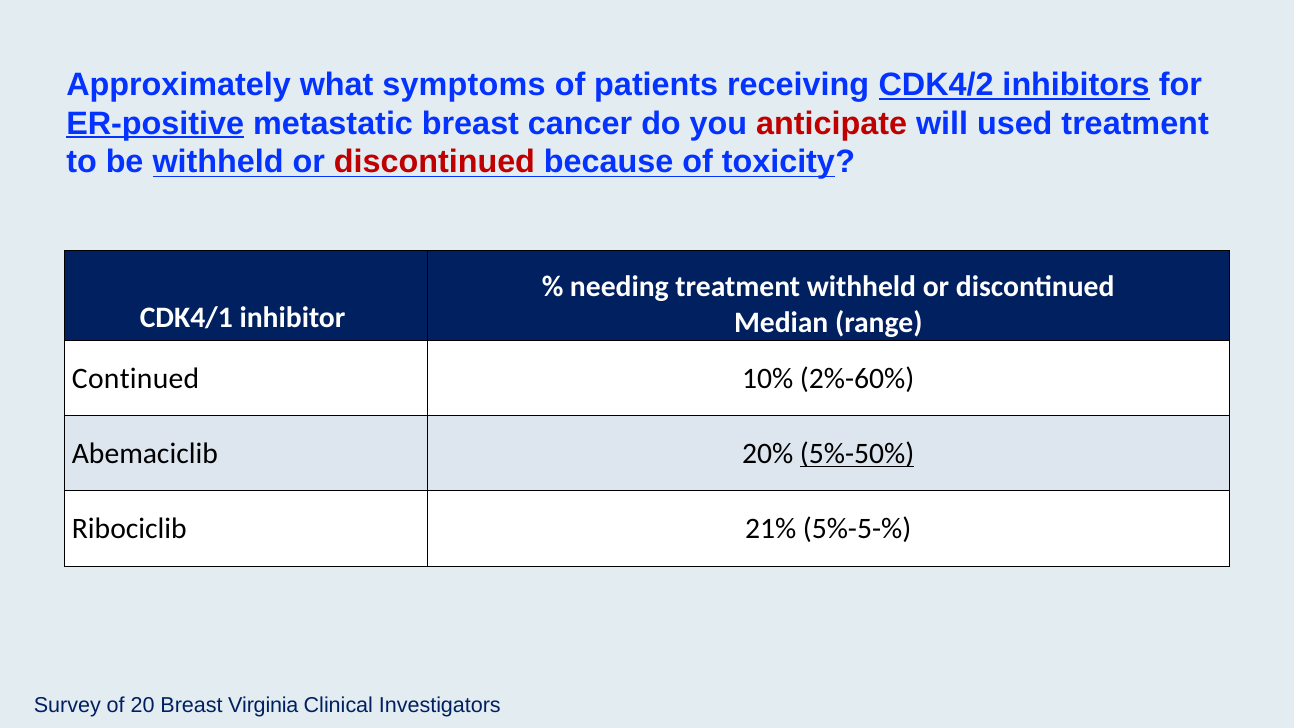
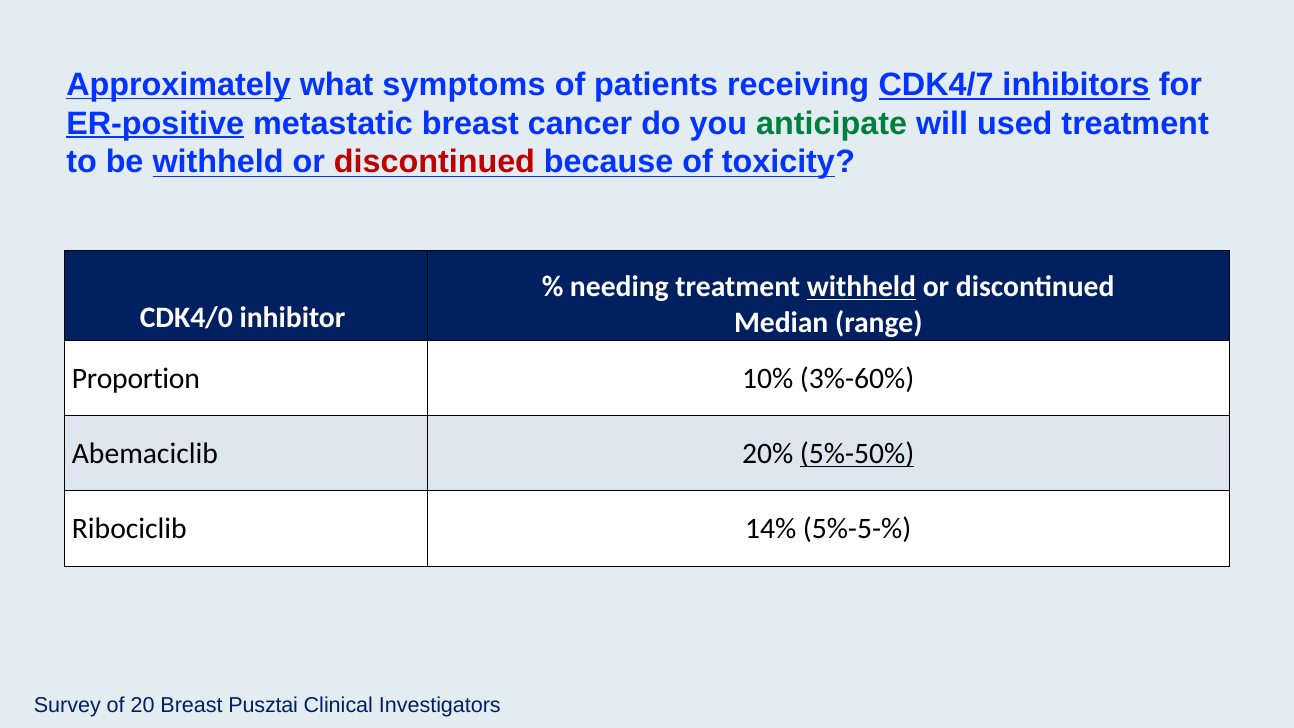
Approximately underline: none -> present (179, 85)
CDK4/2: CDK4/2 -> CDK4/7 (936, 85)
anticipate colour: red -> green (832, 123)
withheld underline: none -> present (861, 287)
CDK4/1: CDK4/1 -> CDK4/0 (186, 318)
Continued: Continued -> Proportion (136, 378)
2%-60%: 2%-60% -> 3%-60% (857, 378)
21%: 21% -> 14% (771, 529)
Virginia: Virginia -> Pusztai (263, 705)
